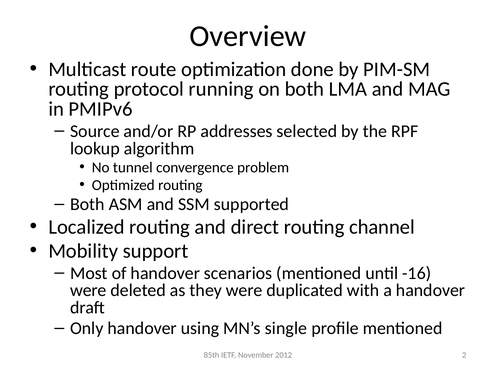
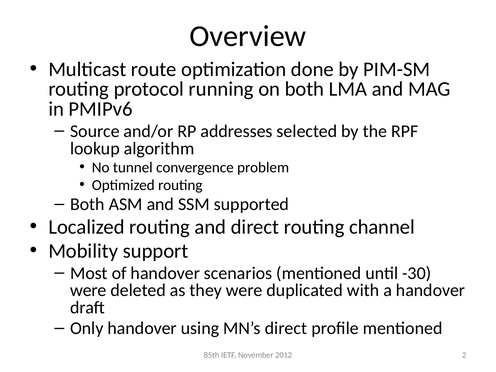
-16: -16 -> -30 (417, 273)
MN’s single: single -> direct (286, 328)
